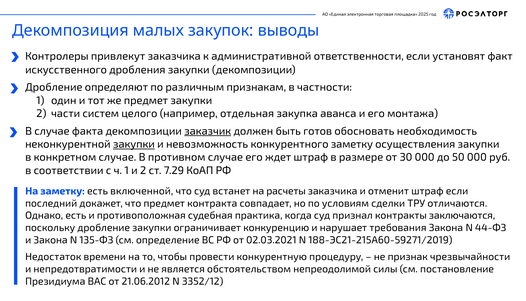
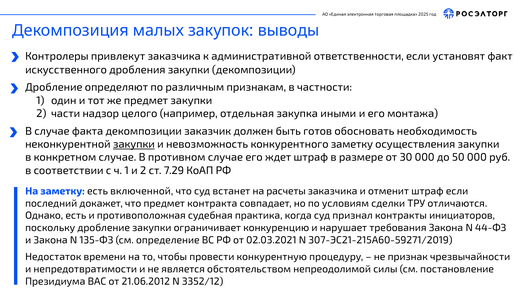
систем: систем -> надзор (101, 114)
аванса: аванса -> иными (338, 114)
заказчик underline: present -> none (208, 131)
заключаются: заключаются -> инициаторов (462, 216)
188-ЭС21-215А60-59271/2019: 188-ЭС21-215А60-59271/2019 -> 307-ЭС21-215А60-59271/2019 (380, 240)
